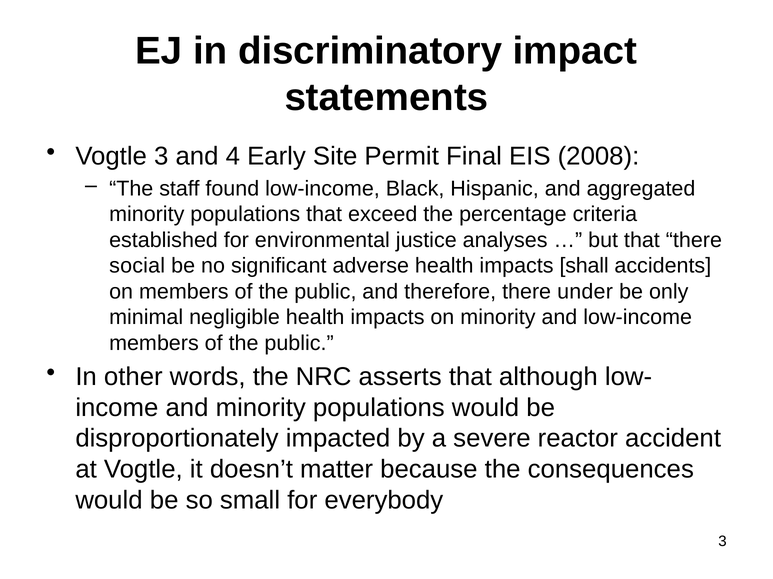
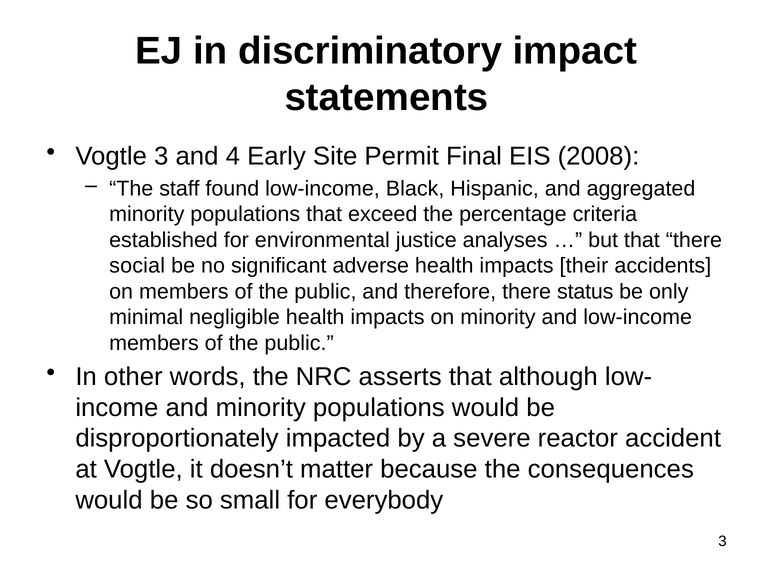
shall: shall -> their (584, 266)
under: under -> status (585, 292)
